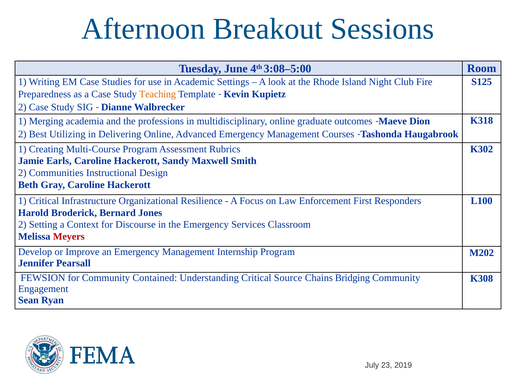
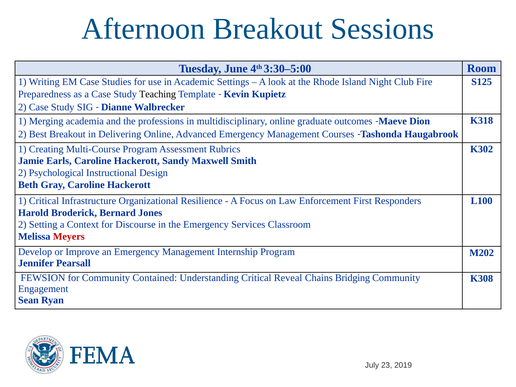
3:08–5:00: 3:08–5:00 -> 3:30–5:00 (288, 69)
Teaching colour: orange -> black (158, 94)
Best Utilizing: Utilizing -> Breakout (67, 134)
Communities: Communities -> Psychological (56, 173)
Source: Source -> Reveal (288, 278)
